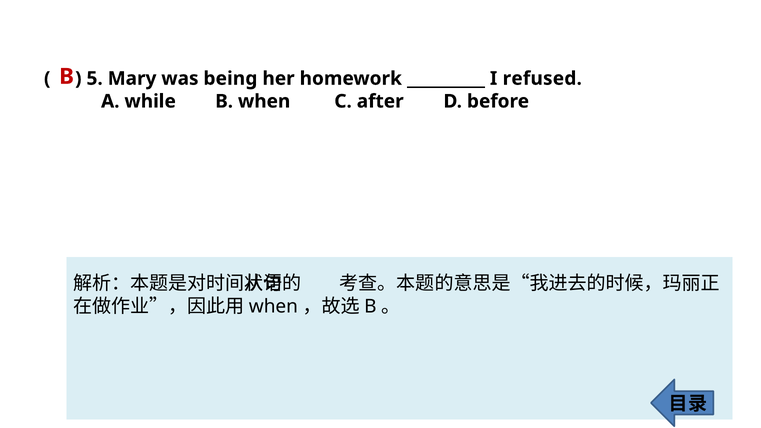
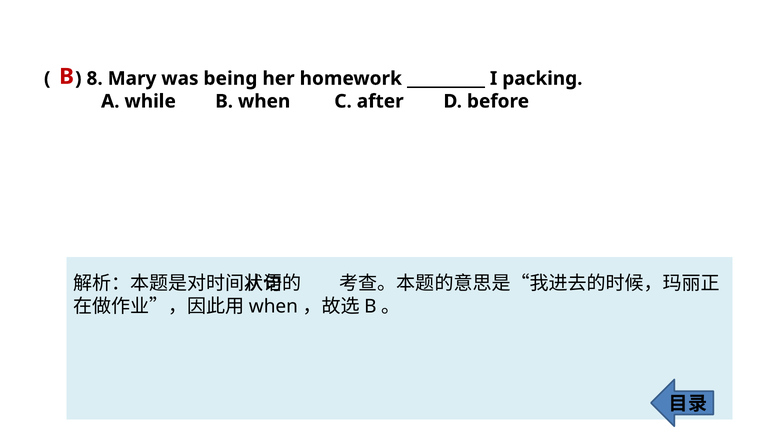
5: 5 -> 8 (95, 78)
refused: refused -> packing (542, 78)
